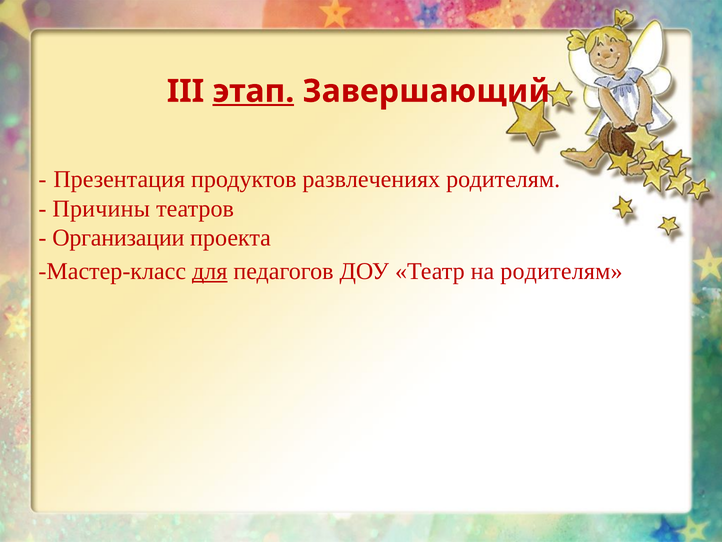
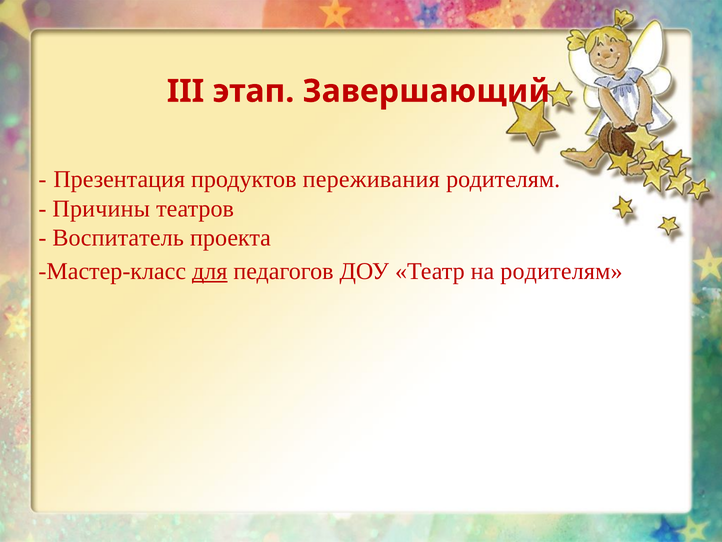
этап underline: present -> none (253, 91)
развлечениях: развлечениях -> переживания (371, 179)
Организации: Организации -> Воспитатель (118, 237)
